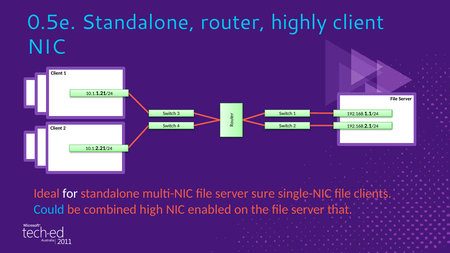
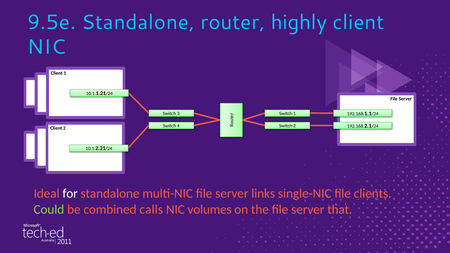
0.5e: 0.5e -> 9.5e (51, 22)
sure: sure -> links (263, 194)
Could colour: light blue -> light green (49, 210)
high: high -> calls (151, 210)
enabled: enabled -> volumes (210, 210)
